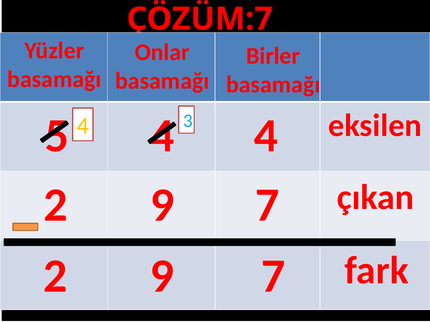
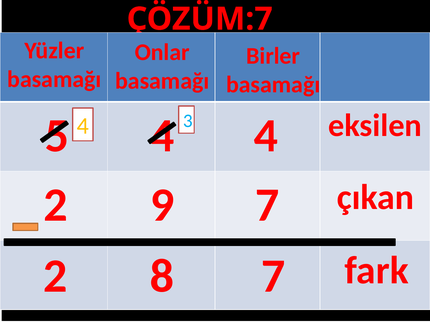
9: 9 -> 8 (162, 277)
